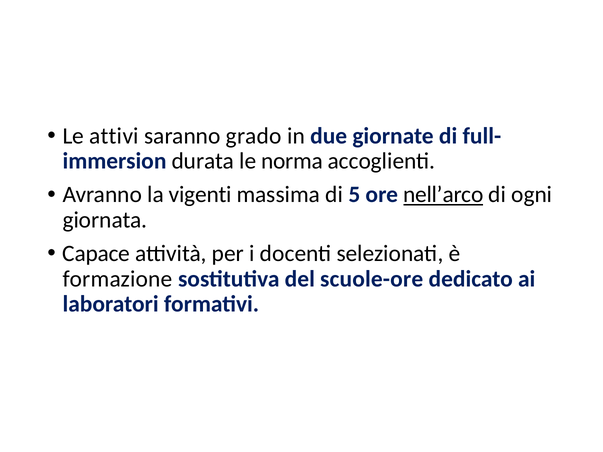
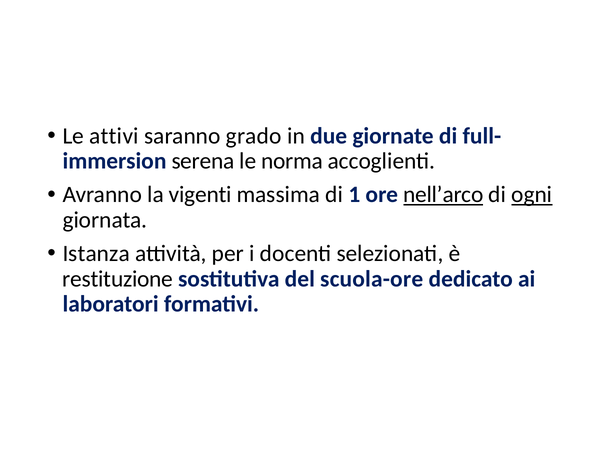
durata: durata -> serena (203, 161)
5: 5 -> 1 (354, 195)
ogni underline: none -> present (532, 195)
Capace: Capace -> Istanza (96, 254)
formazione: formazione -> restituzione (118, 279)
scuole-ore: scuole-ore -> scuola-ore (372, 279)
